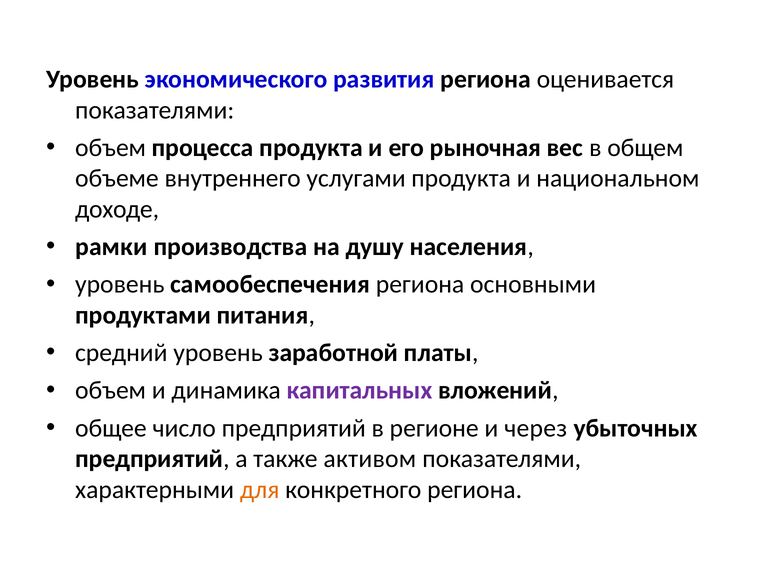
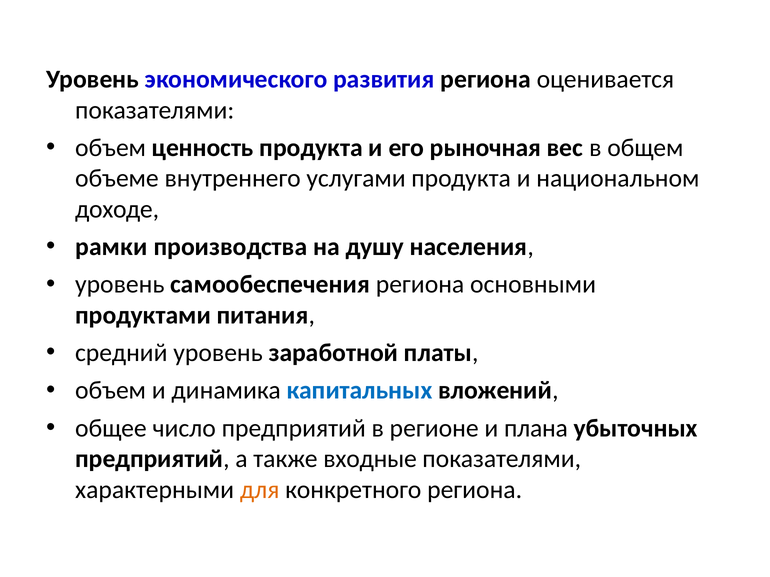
процесса: процесса -> ценность (203, 148)
капитальных colour: purple -> blue (360, 391)
через: через -> плана (536, 428)
активом: активом -> входные (370, 459)
